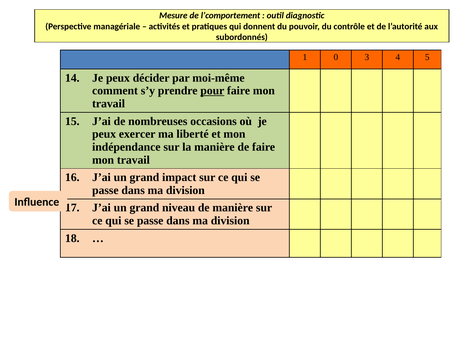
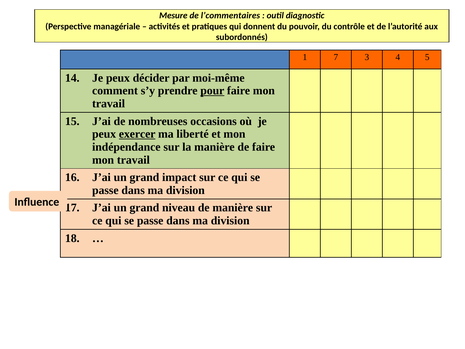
l’comportement: l’comportement -> l’commentaires (230, 16)
0: 0 -> 7 (336, 57)
exercer underline: none -> present (137, 134)
